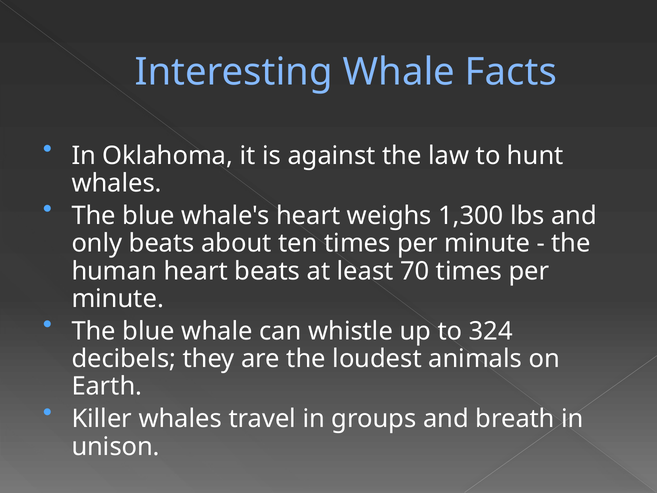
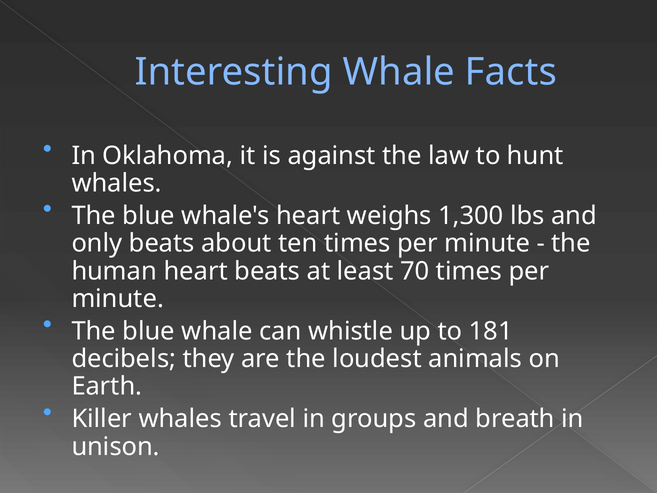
324: 324 -> 181 (491, 331)
